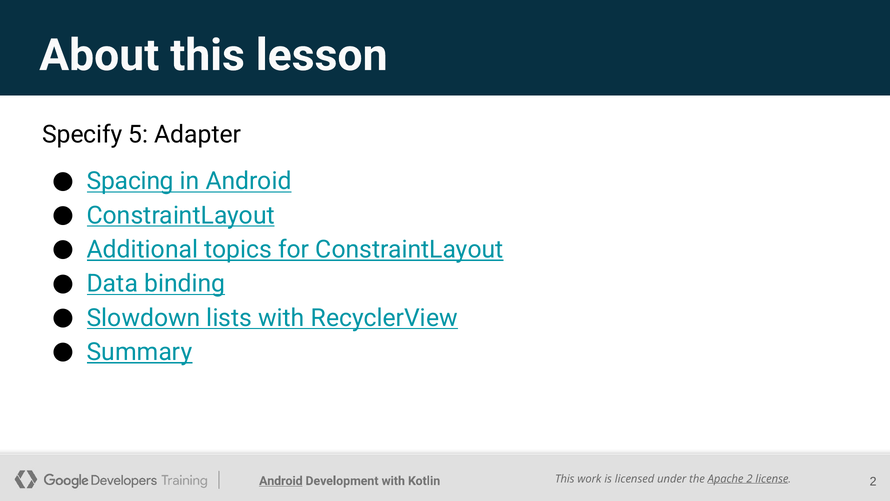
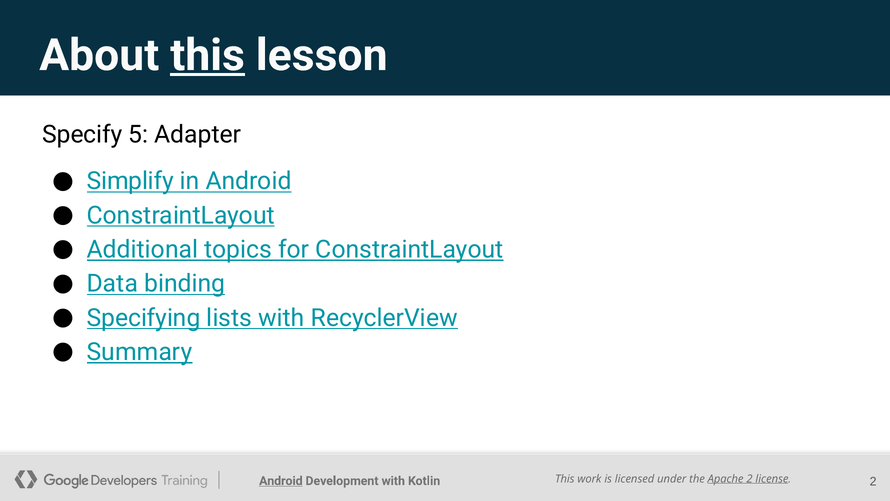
this underline: none -> present (208, 55)
Spacing: Spacing -> Simplify (130, 181)
Slowdown: Slowdown -> Specifying (144, 318)
